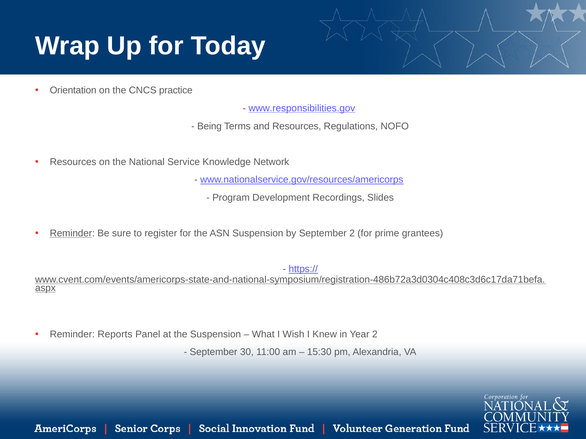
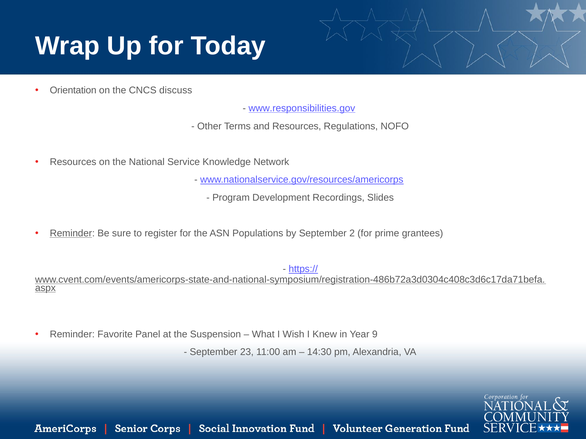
practice: practice -> discuss (176, 91)
Being: Being -> Other (209, 126)
ASN Suspension: Suspension -> Populations (258, 234)
Reports: Reports -> Favorite (115, 335)
Year 2: 2 -> 9 (375, 335)
30: 30 -> 23 (247, 352)
15:30: 15:30 -> 14:30 (319, 352)
